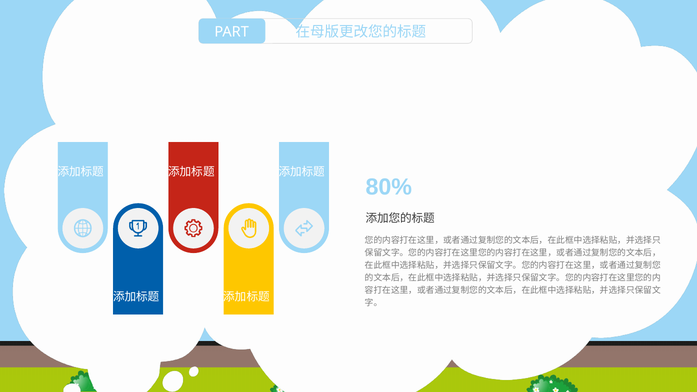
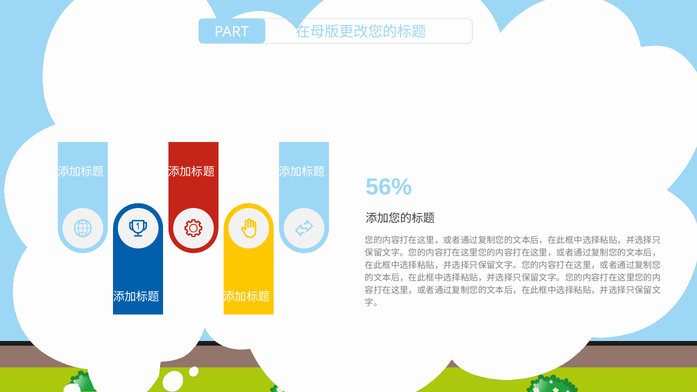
80%: 80% -> 56% (389, 187)
